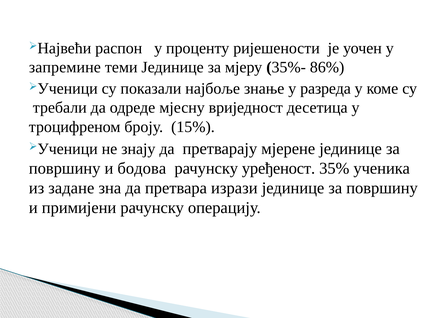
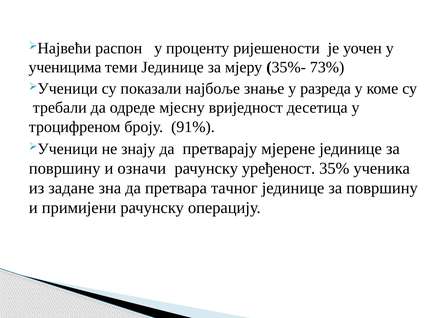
запремине: запремине -> ученицима (65, 67)
86%: 86% -> 73% (327, 67)
15%: 15% -> 91% (193, 127)
бодова: бодова -> означи (142, 168)
изрази: изрази -> тачног (234, 188)
